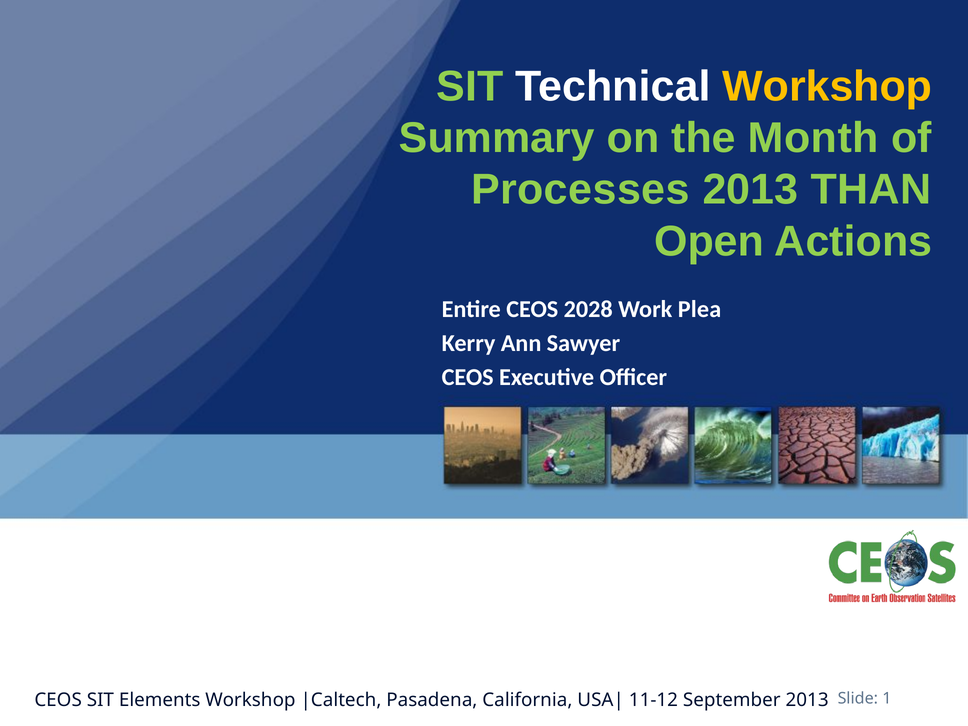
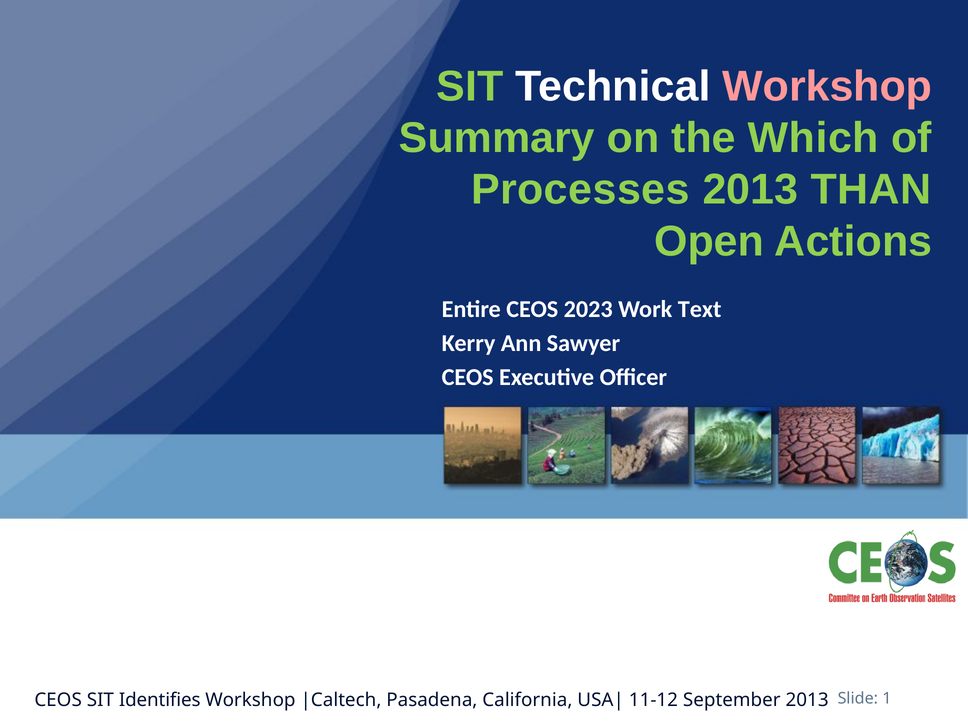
Workshop colour: yellow -> pink (827, 86)
Month: Month -> Which (813, 138)
2028: 2028 -> 2023 (588, 309)
Plea: Plea -> Text (700, 309)
Elements: Elements -> Identifies (160, 700)
